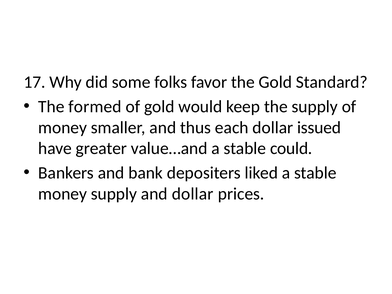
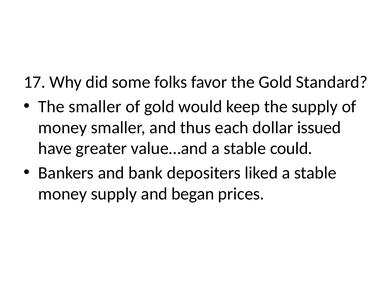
The formed: formed -> smaller (95, 107)
and dollar: dollar -> began (193, 194)
